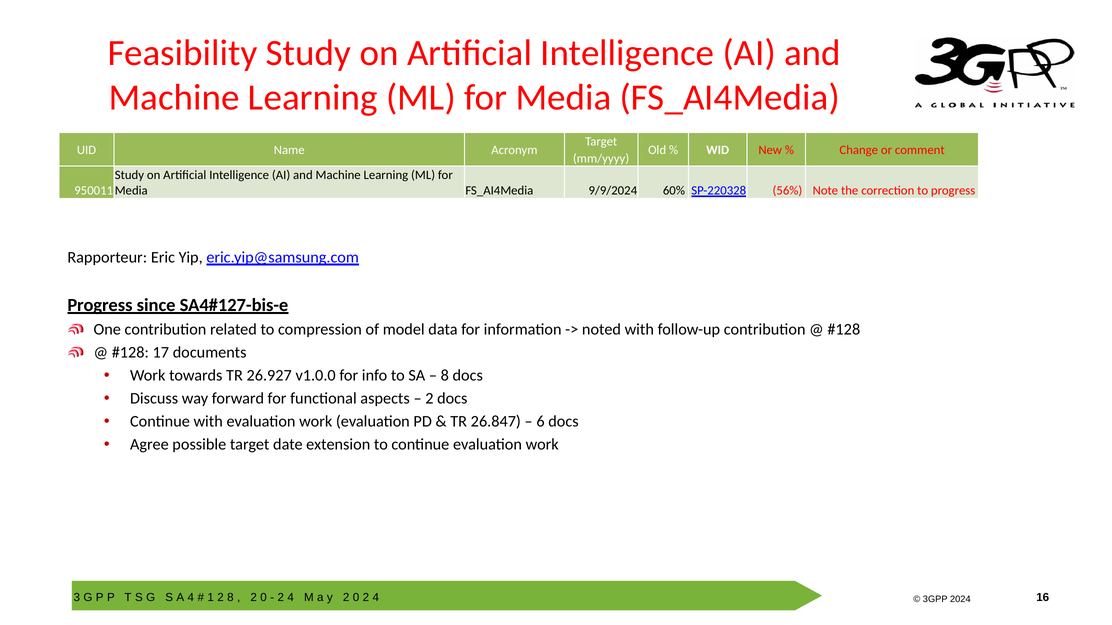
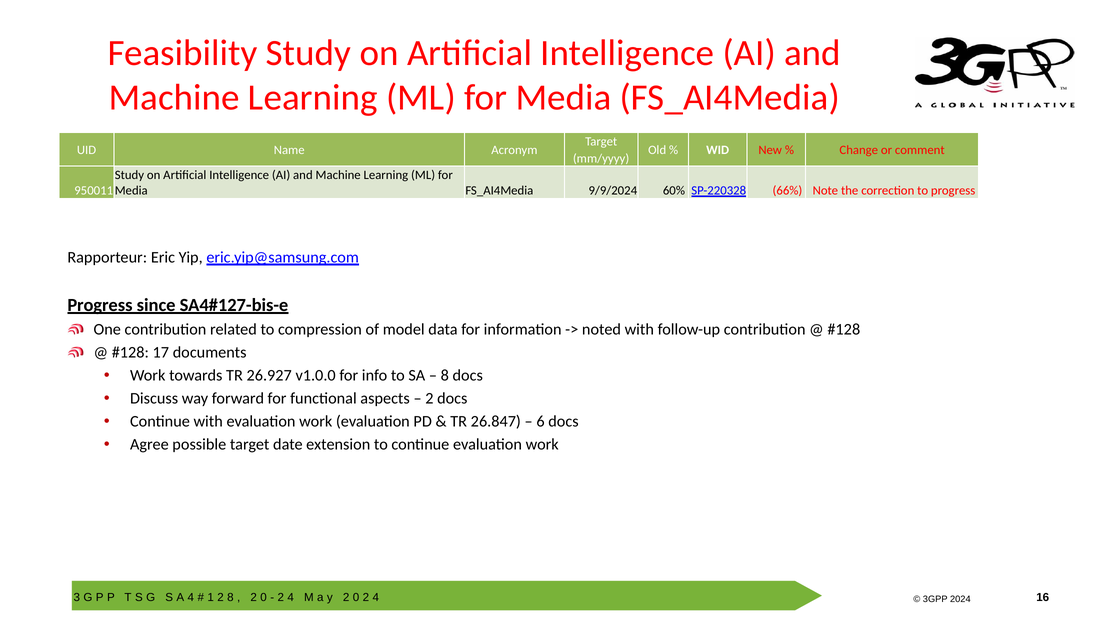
56%: 56% -> 66% (787, 191)
